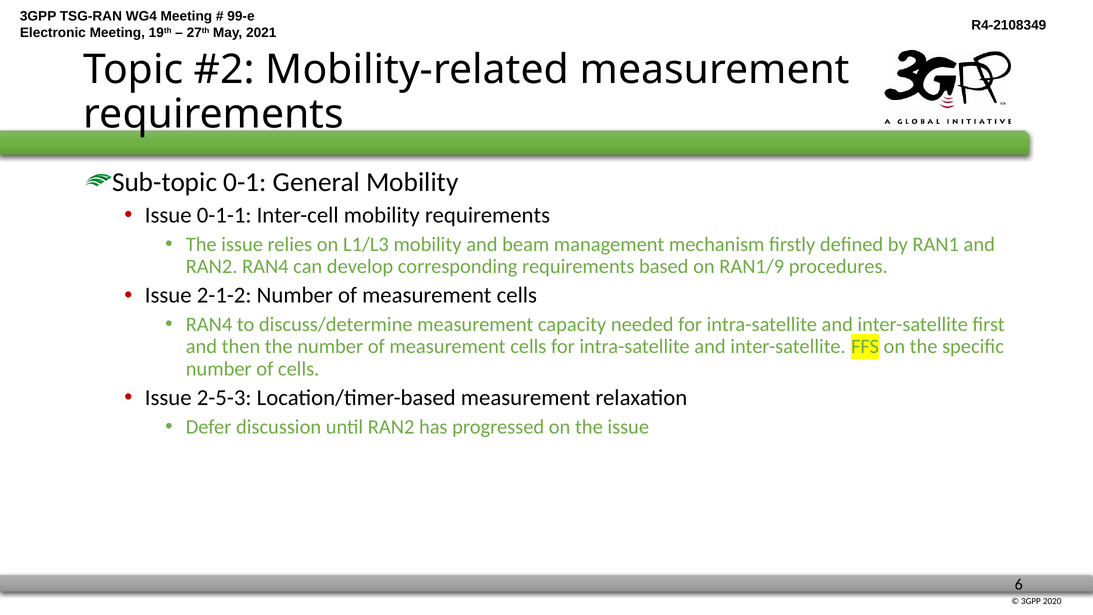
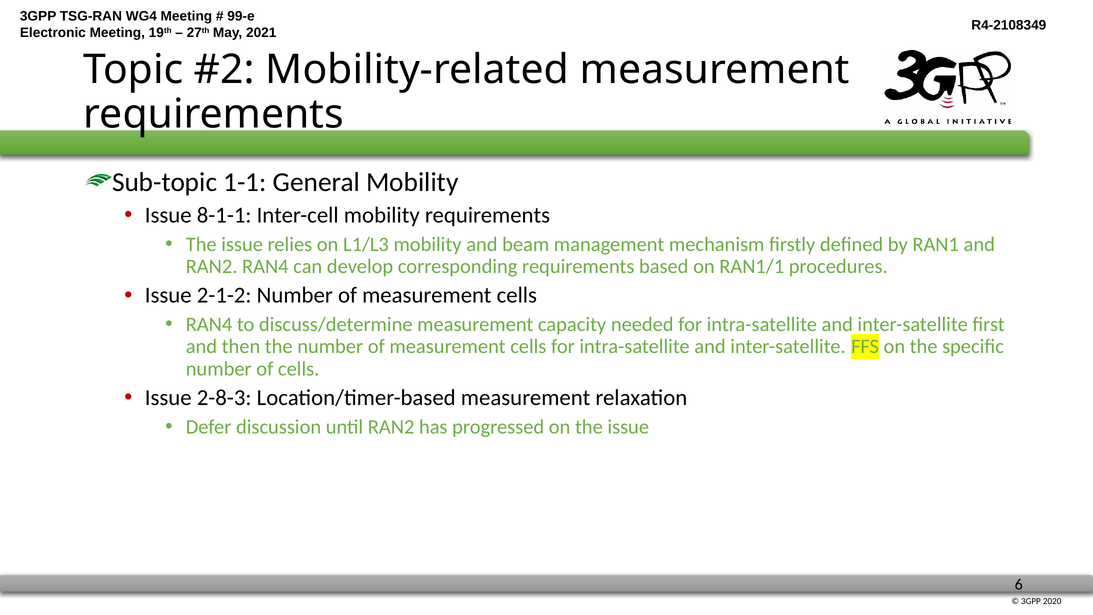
0-1: 0-1 -> 1-1 (245, 182)
0-1-1: 0-1-1 -> 8-1-1 (224, 215)
RAN1/9: RAN1/9 -> RAN1/1 (752, 266)
2-5-3: 2-5-3 -> 2-8-3 (224, 398)
